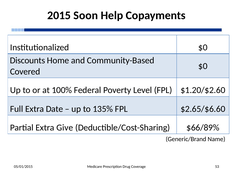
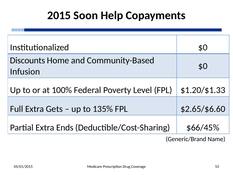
Covered: Covered -> Infusion (25, 71)
$1.20/$2.60: $1.20/$2.60 -> $1.20/$1.33 (203, 90)
Date: Date -> Gets (54, 109)
Give: Give -> Ends (65, 127)
$66/89%: $66/89% -> $66/45% (203, 127)
